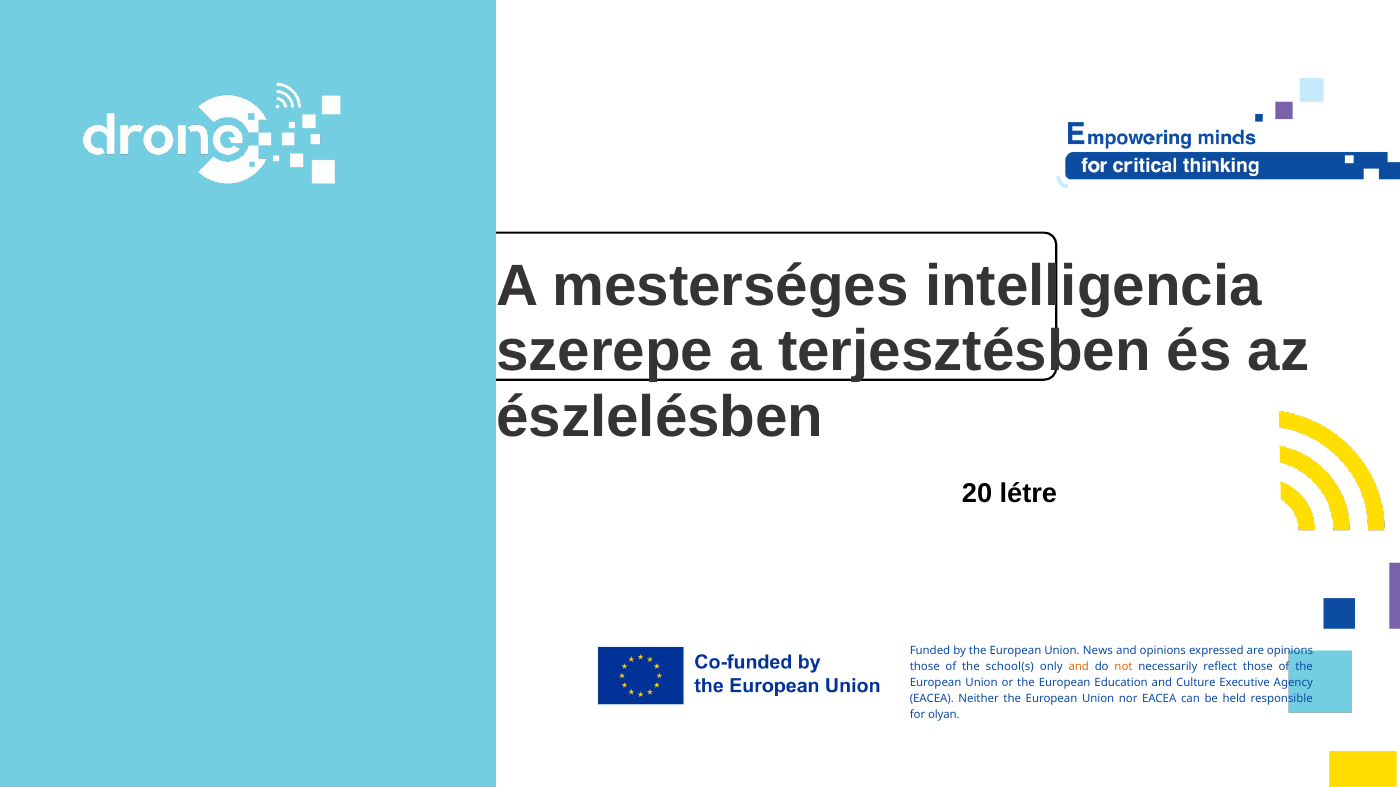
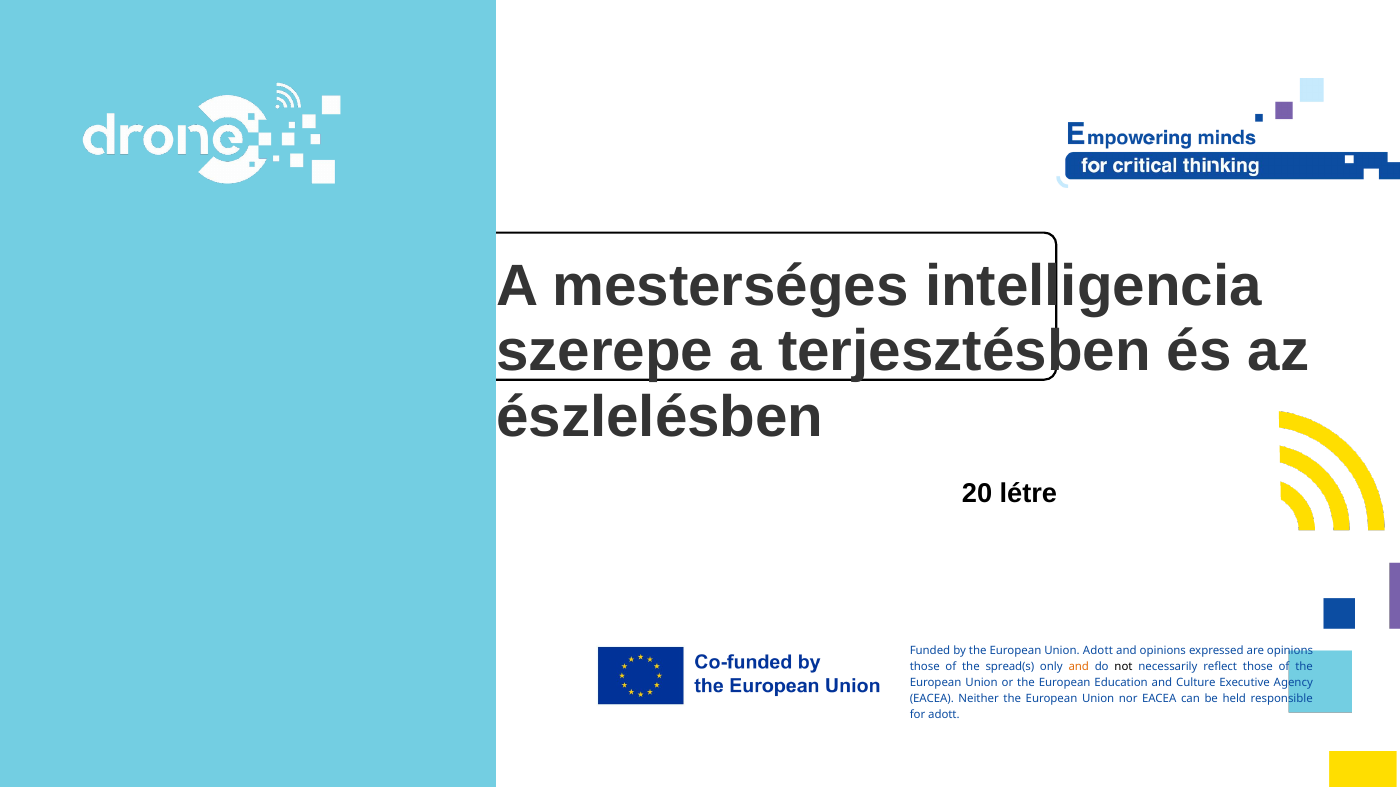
Union News: News -> Adott (1098, 652)
school(s: school(s -> spread(s (1010, 667)
not colour: orange -> black (1124, 667)
for olyan: olyan -> adott (944, 715)
